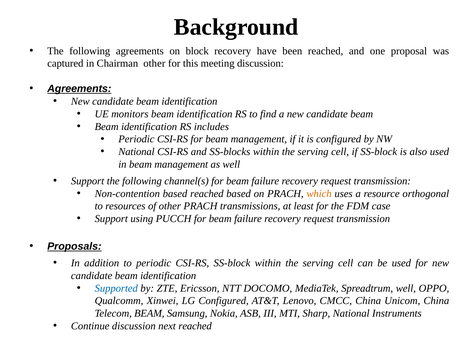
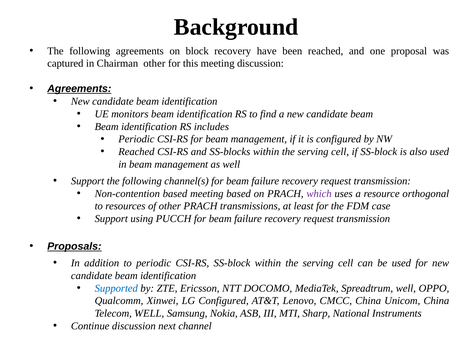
National: National -> Reached (136, 152)
based reached: reached -> meeting (207, 194)
which colour: orange -> purple (319, 194)
Telecom BEAM: BEAM -> WELL (149, 314)
next reached: reached -> channel (195, 327)
